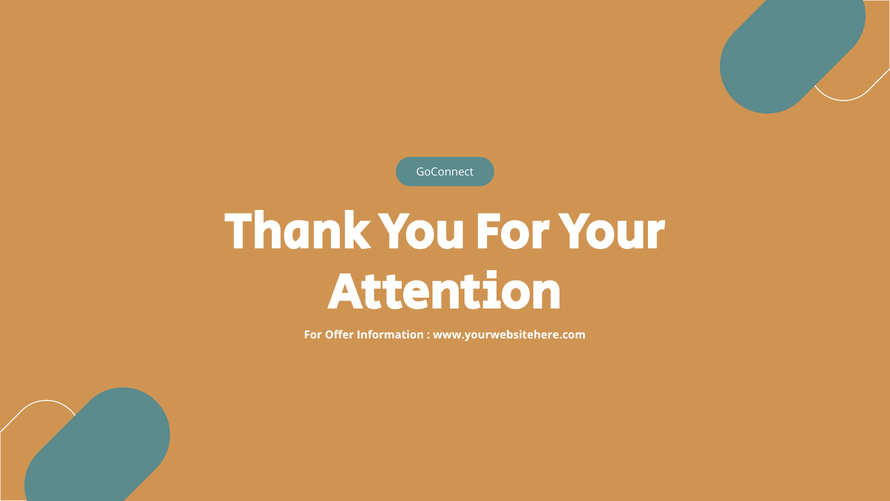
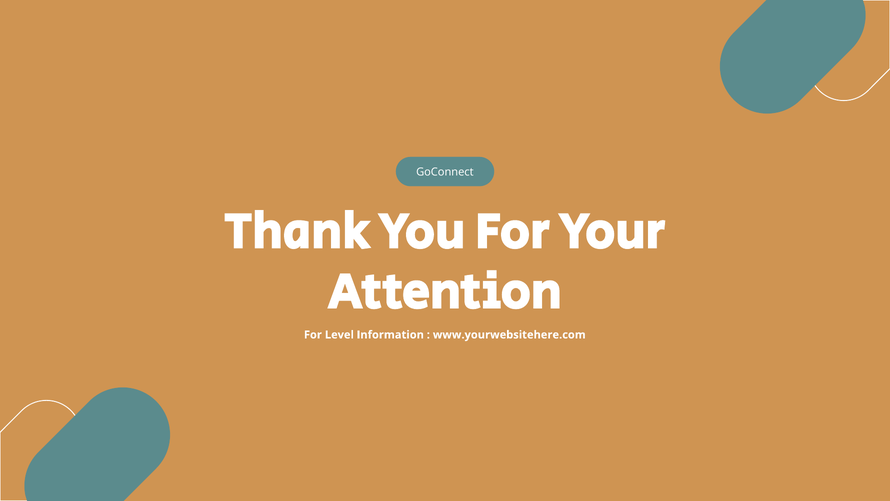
Offer: Offer -> Level (339, 335)
